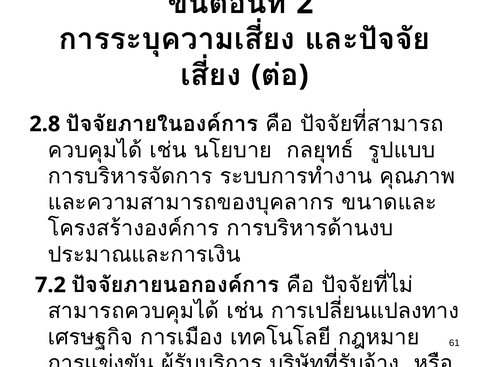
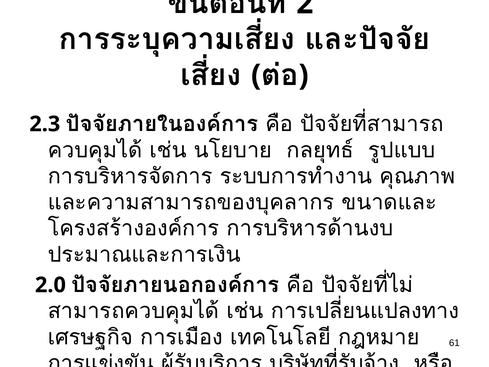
2.8: 2.8 -> 2.3 (45, 124)
7.2: 7.2 -> 2.0 (50, 285)
